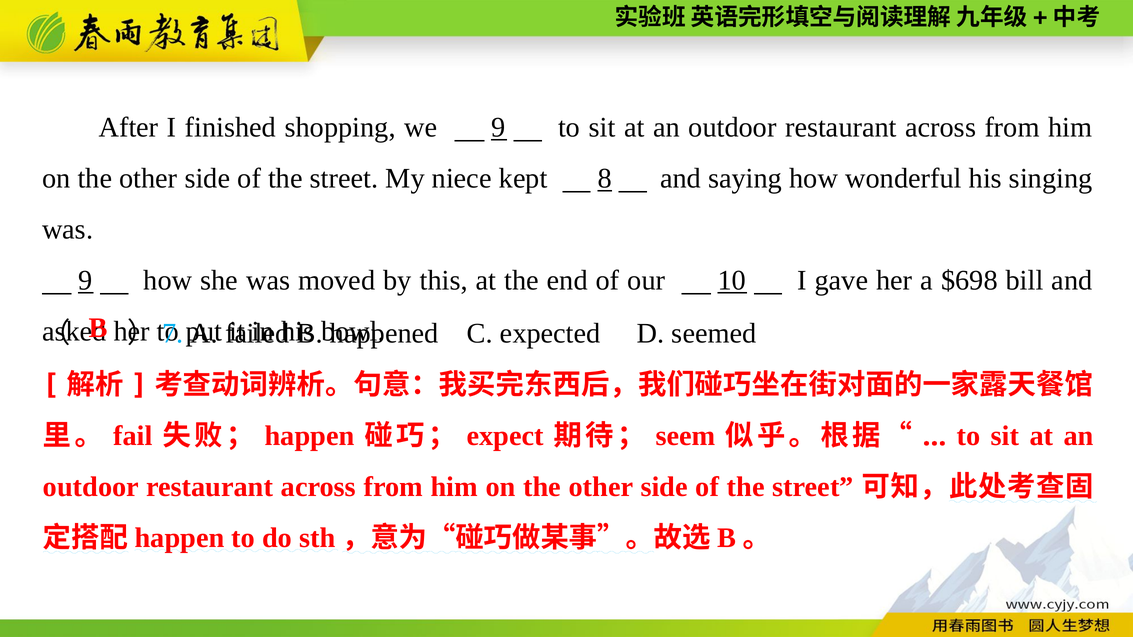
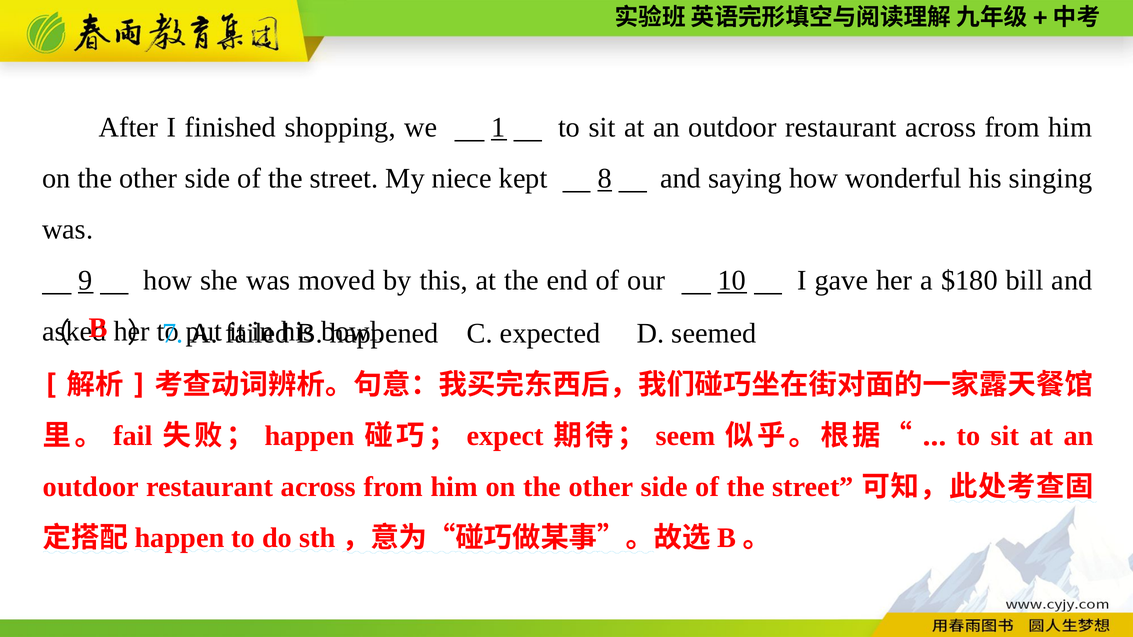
we 9: 9 -> 1 (498, 127)
$698: $698 -> $180 (969, 280)
